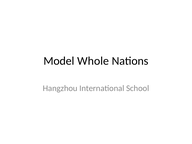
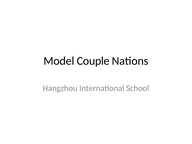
Whole: Whole -> Couple (93, 61)
